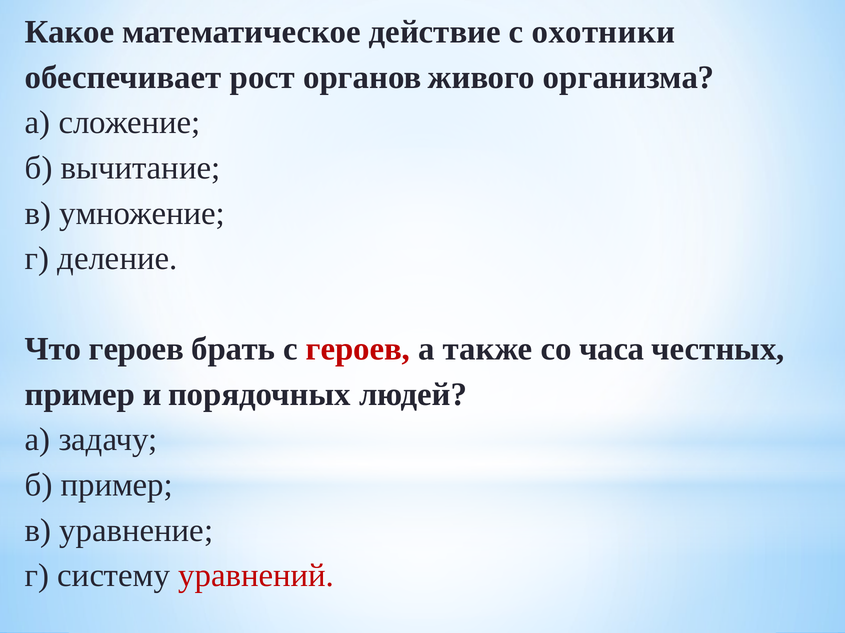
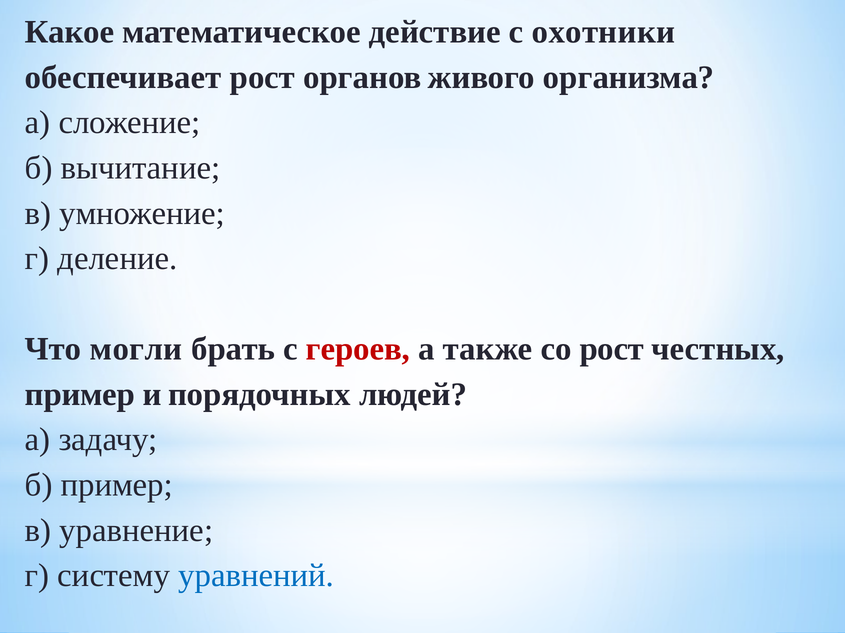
Что героев: героев -> могли (136, 349)
со часа: часа -> рост (612, 349)
уравнений colour: red -> blue (256, 576)
